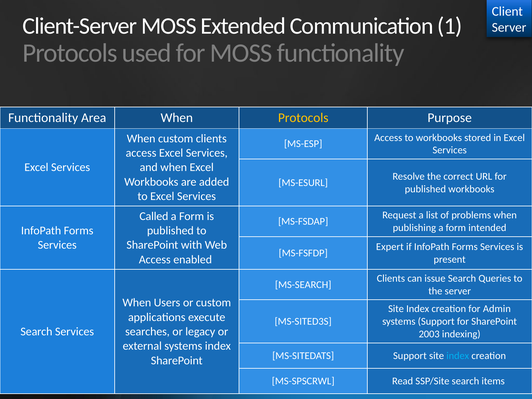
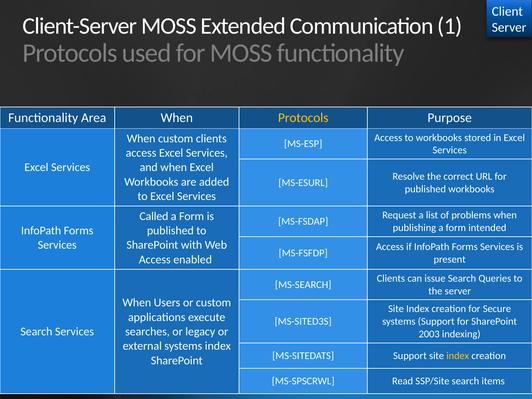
Expert: Expert -> Access (390, 247)
Admin: Admin -> Secure (497, 309)
index colour: light blue -> yellow (458, 356)
